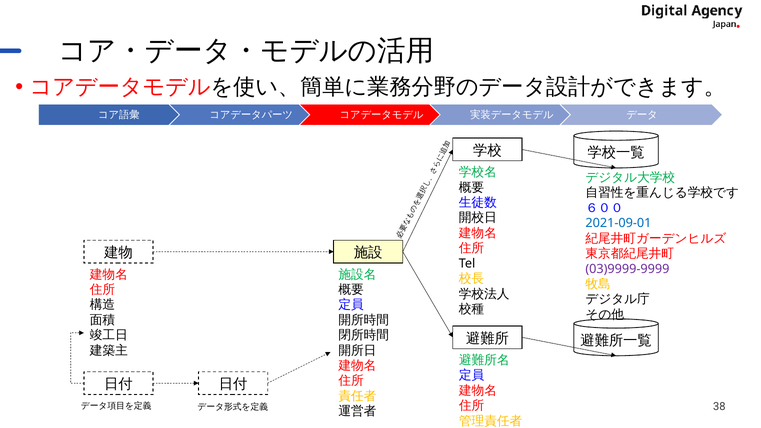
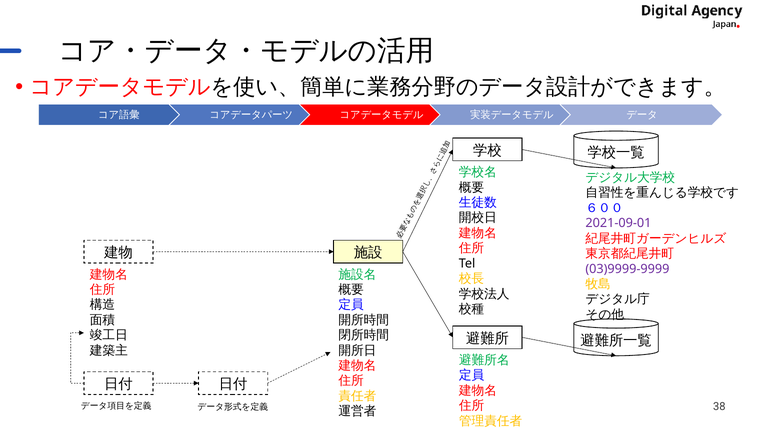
2021-09-01 colour: blue -> purple (618, 223)
